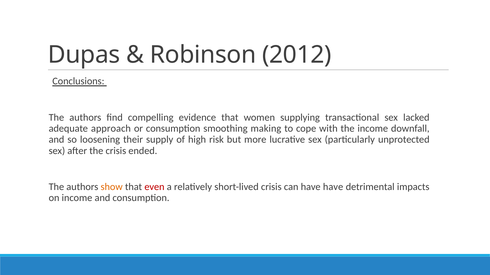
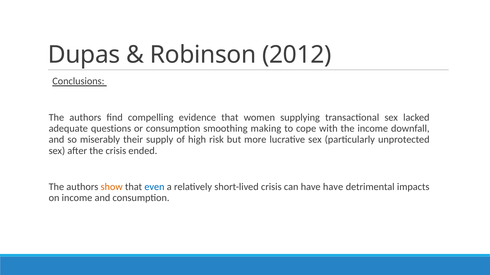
approach: approach -> questions (111, 129)
loosening: loosening -> miserably (100, 140)
even colour: red -> blue (154, 187)
